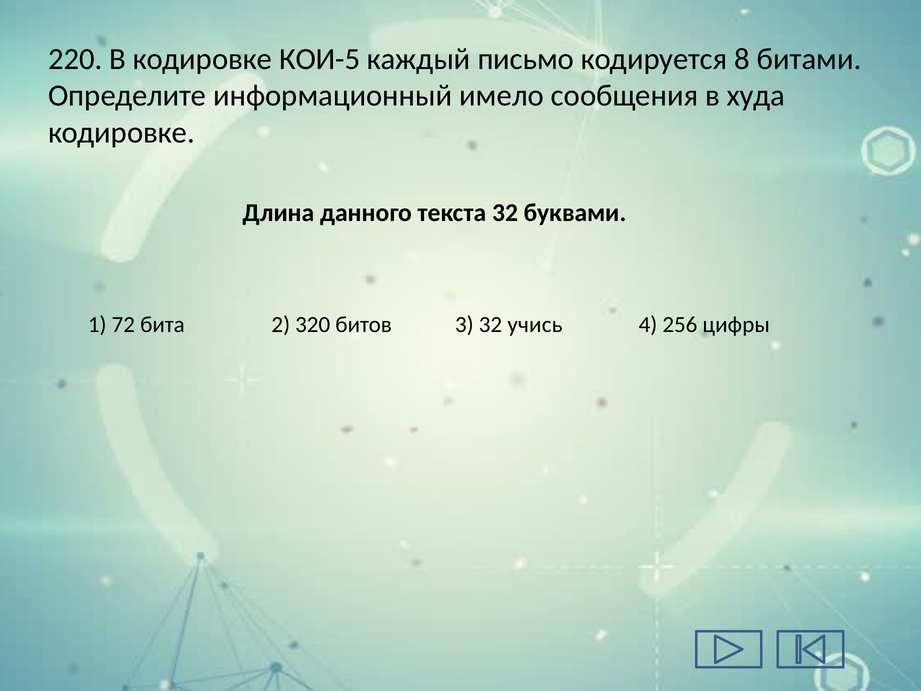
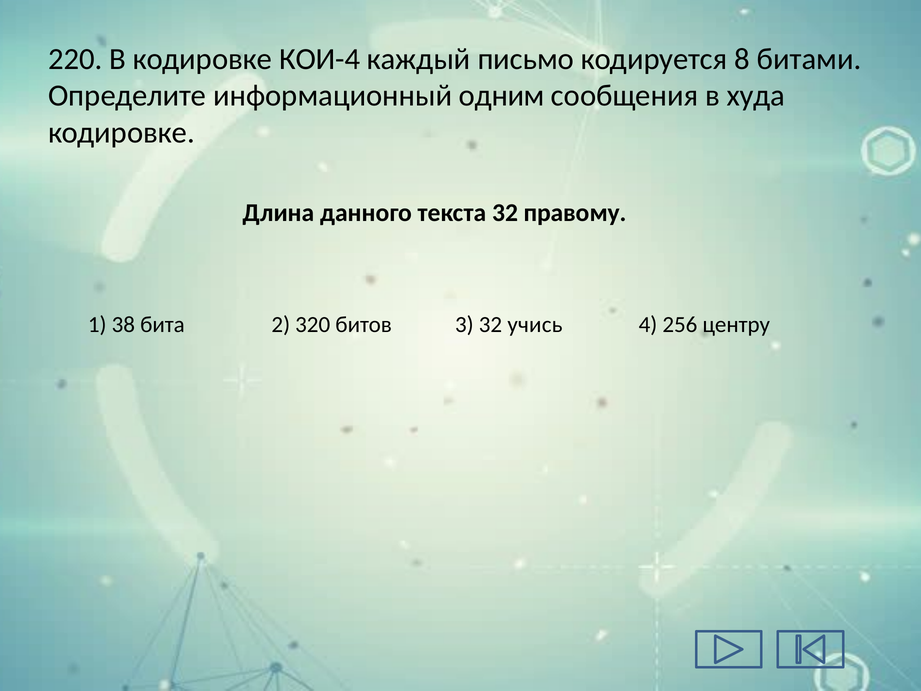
КОИ-5: КОИ-5 -> КОИ-4 (320, 59)
имело: имело -> одним (502, 96)
буквами: буквами -> правому (575, 213)
72: 72 -> 38 (123, 325)
цифры: цифры -> центру (736, 325)
